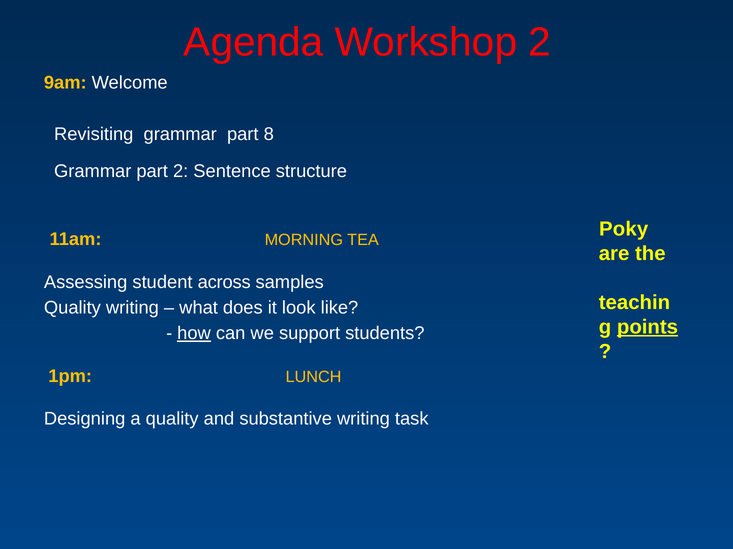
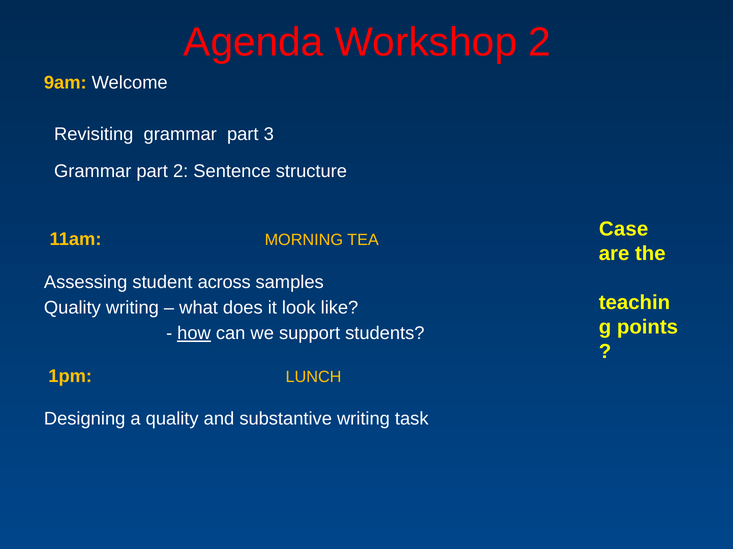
8: 8 -> 3 (269, 134)
Poky: Poky -> Case (624, 230)
points underline: present -> none (647, 327)
